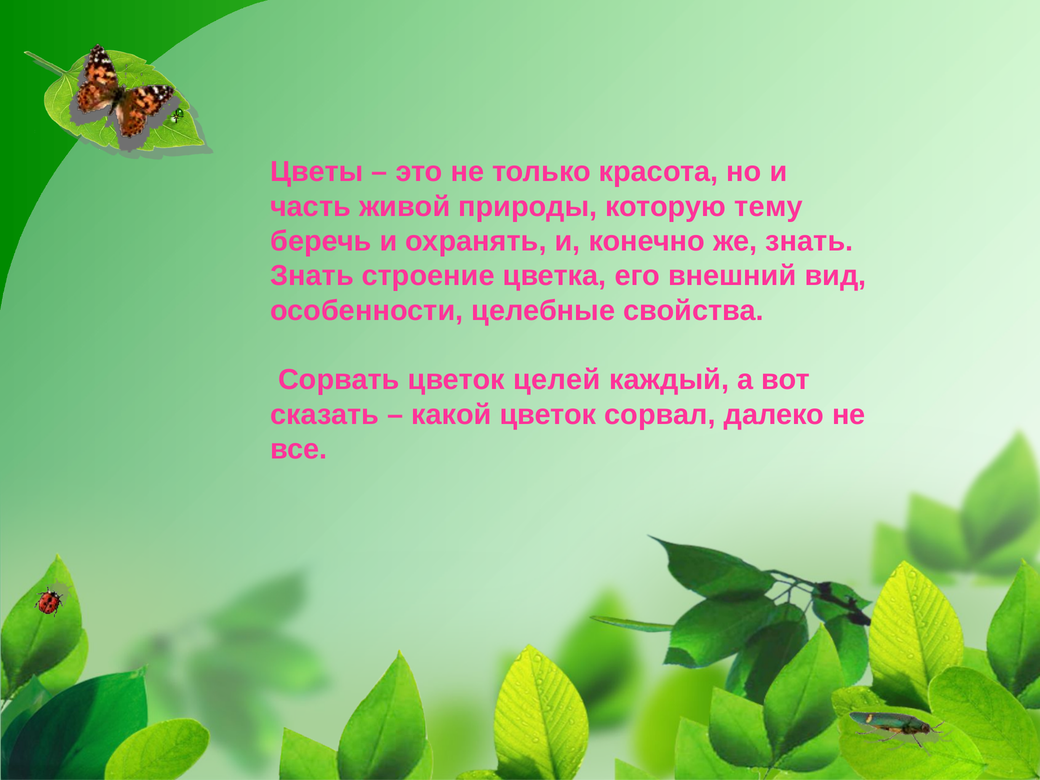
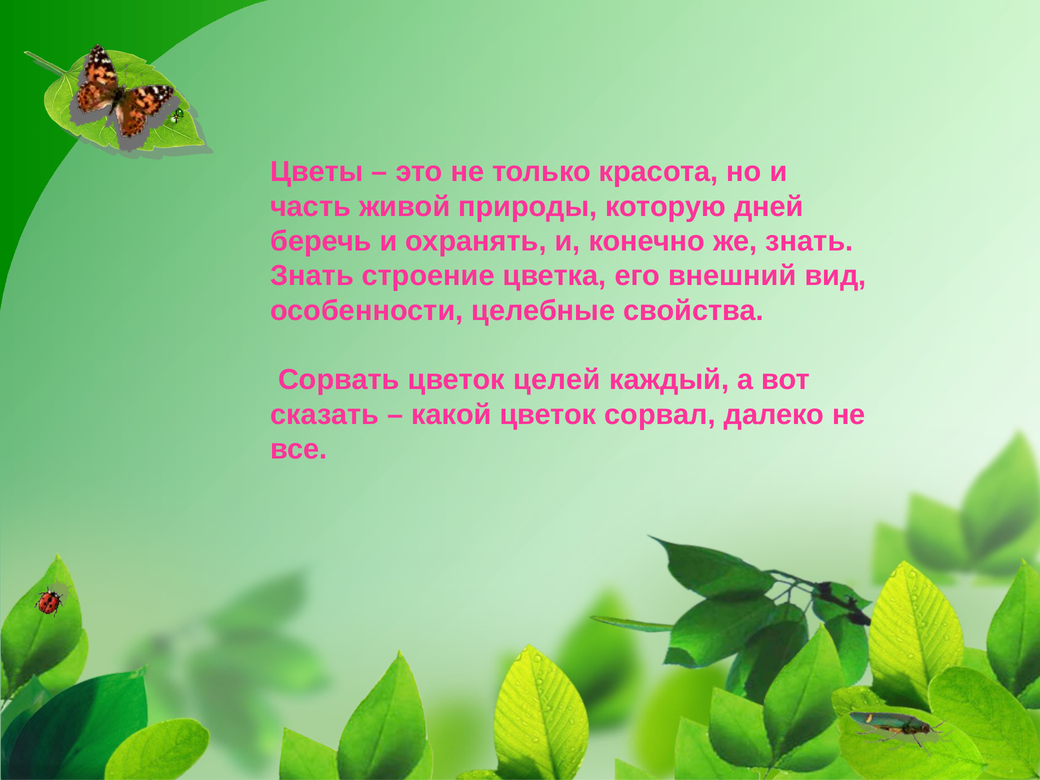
тему: тему -> дней (769, 206)
